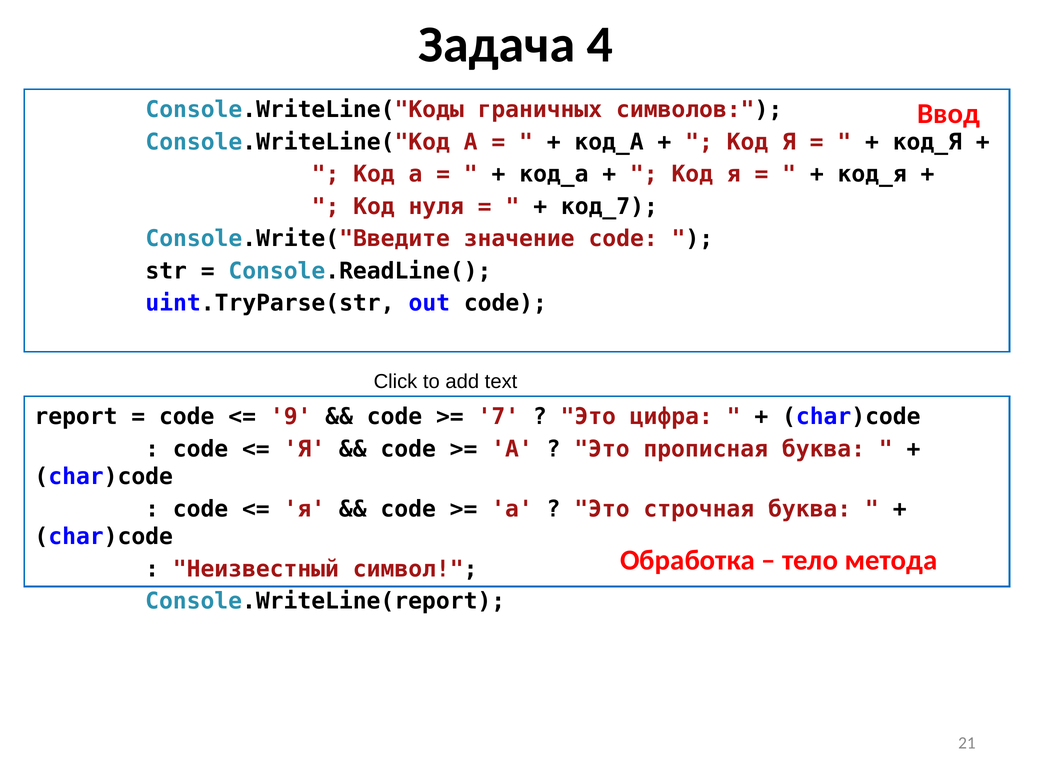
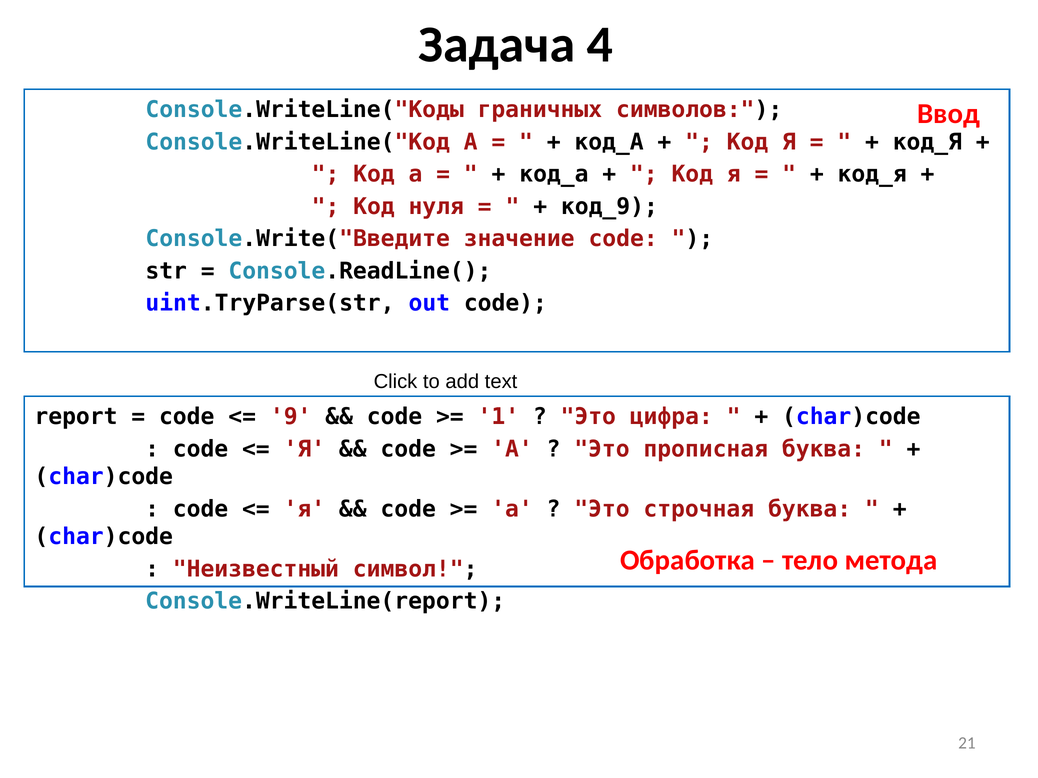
код_7: код_7 -> код_9 (609, 207)
7: 7 -> 1 (498, 417)
